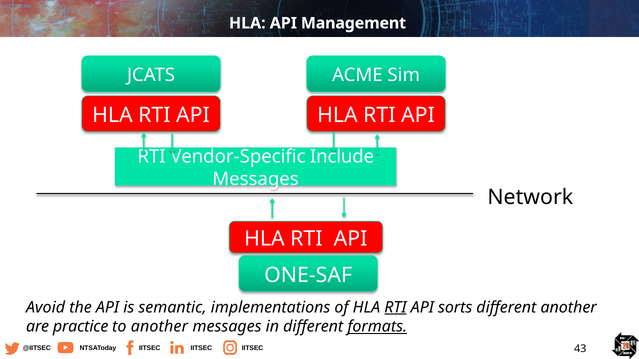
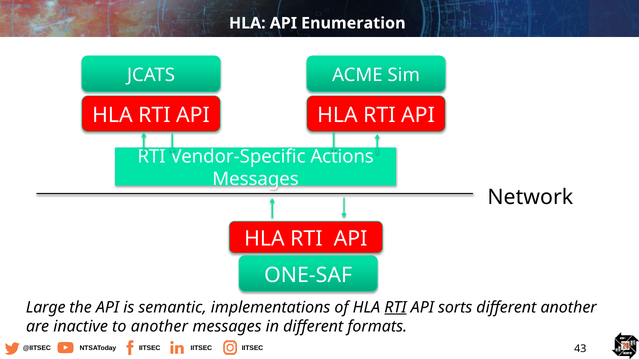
Management: Management -> Enumeration (353, 23)
Include: Include -> Actions (342, 157)
Avoid: Avoid -> Large (46, 308)
practice: practice -> inactive (81, 327)
formats underline: present -> none (377, 327)
